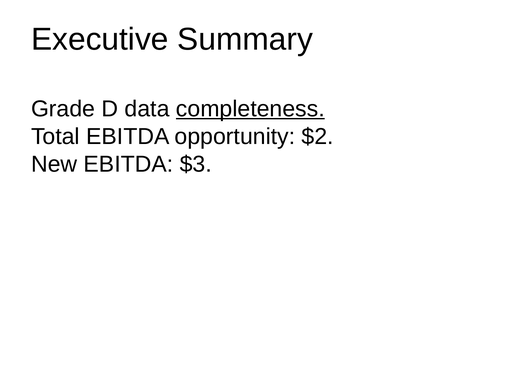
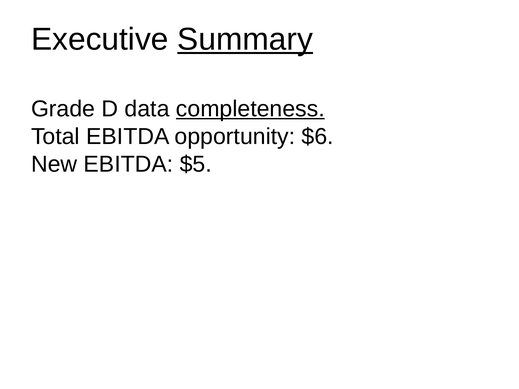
Summary underline: none -> present (245, 39)
$2: $2 -> $6 (318, 137)
$3: $3 -> $5 (196, 164)
